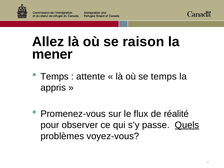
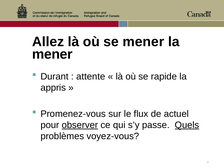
se raison: raison -> mener (143, 42)
Temps: Temps -> Durant (55, 76)
se temps: temps -> rapide (164, 76)
réalité: réalité -> actuel (176, 114)
observer underline: none -> present (80, 125)
